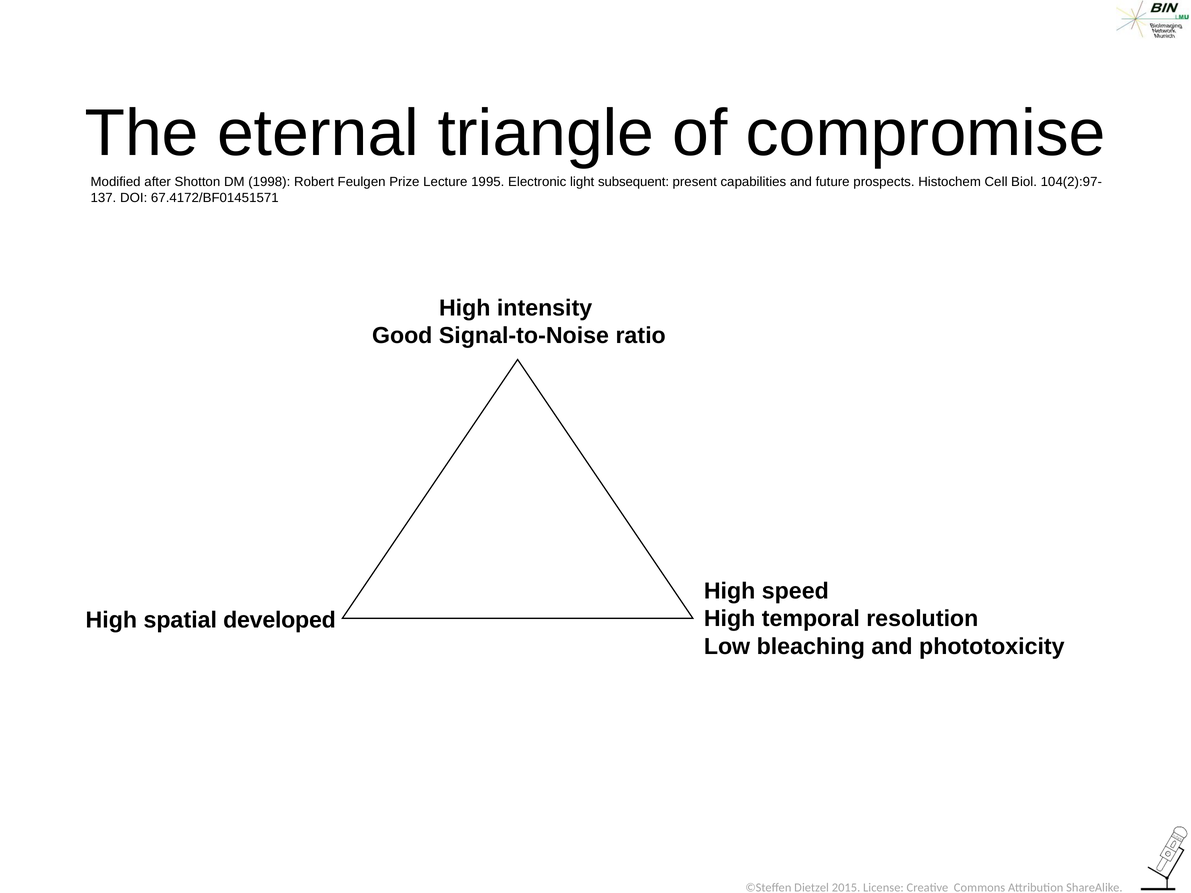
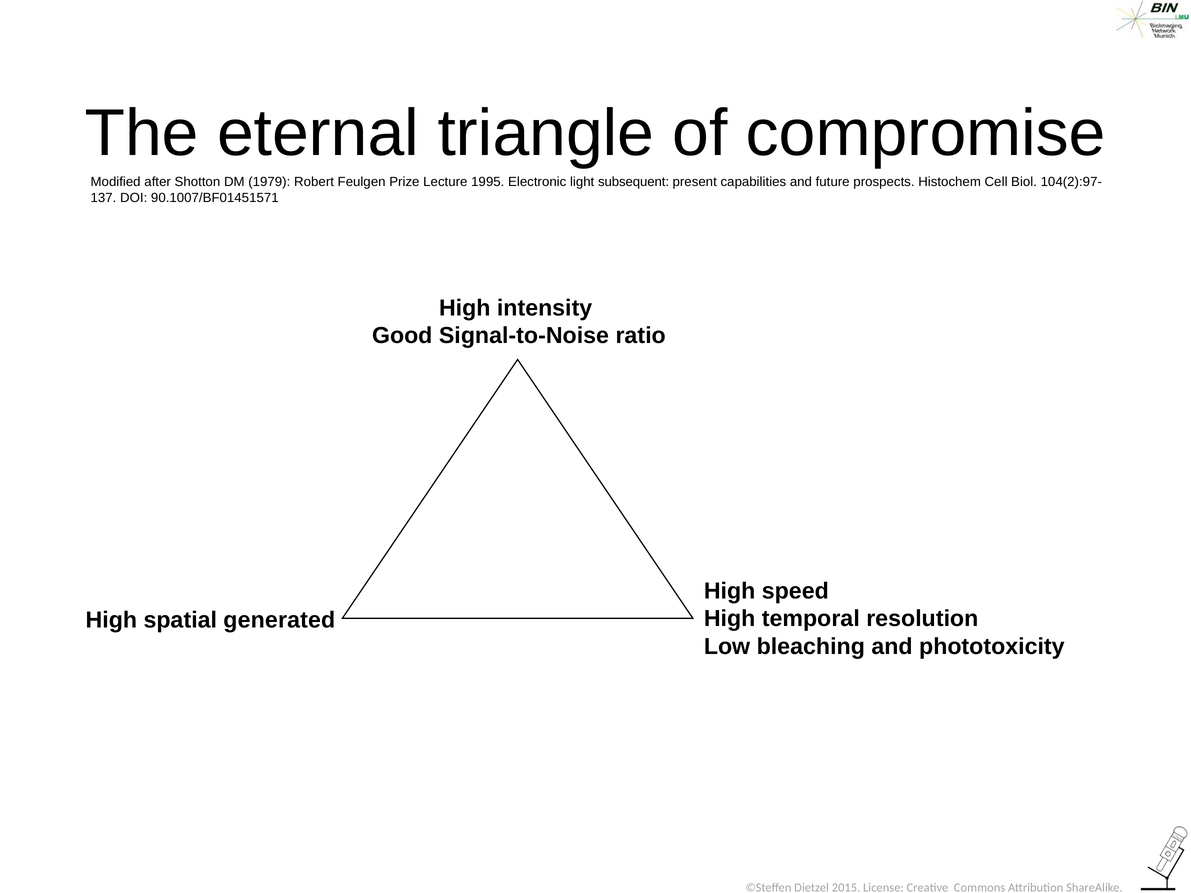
1998: 1998 -> 1979 (269, 182)
67.4172/BF01451571: 67.4172/BF01451571 -> 90.1007/BF01451571 (215, 198)
developed: developed -> generated (279, 620)
